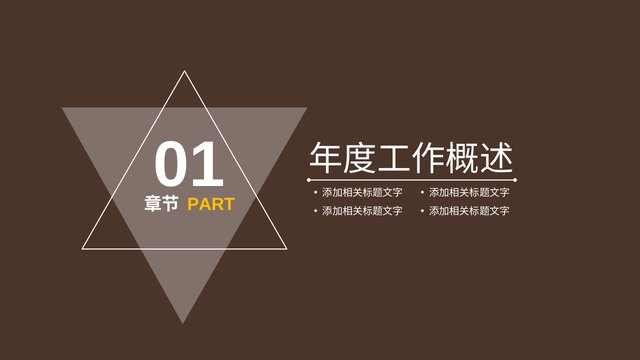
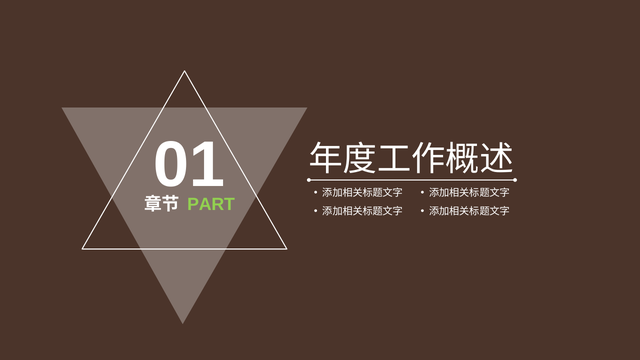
PART colour: yellow -> light green (211, 204)
